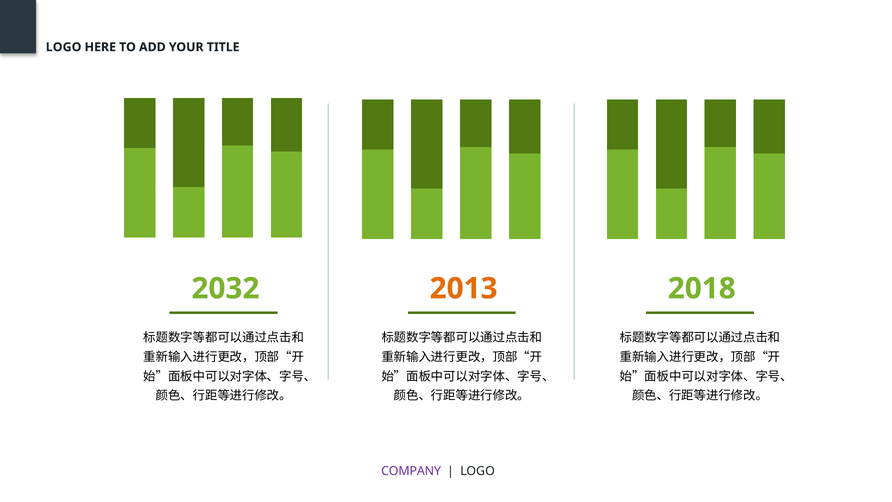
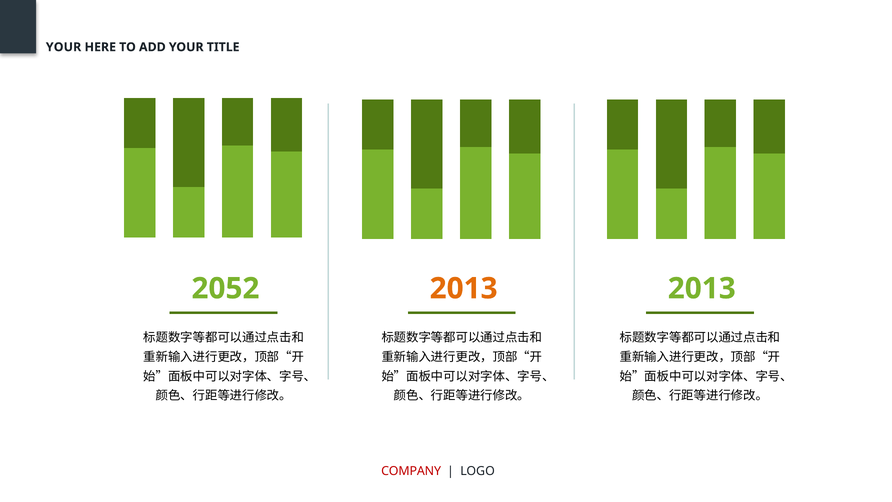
LOGO: LOGO -> YOUR (64, 47)
2032: 2032 -> 2052 (225, 288)
2018: 2018 -> 2013 (702, 288)
COMPANY colour: purple -> red (411, 471)
